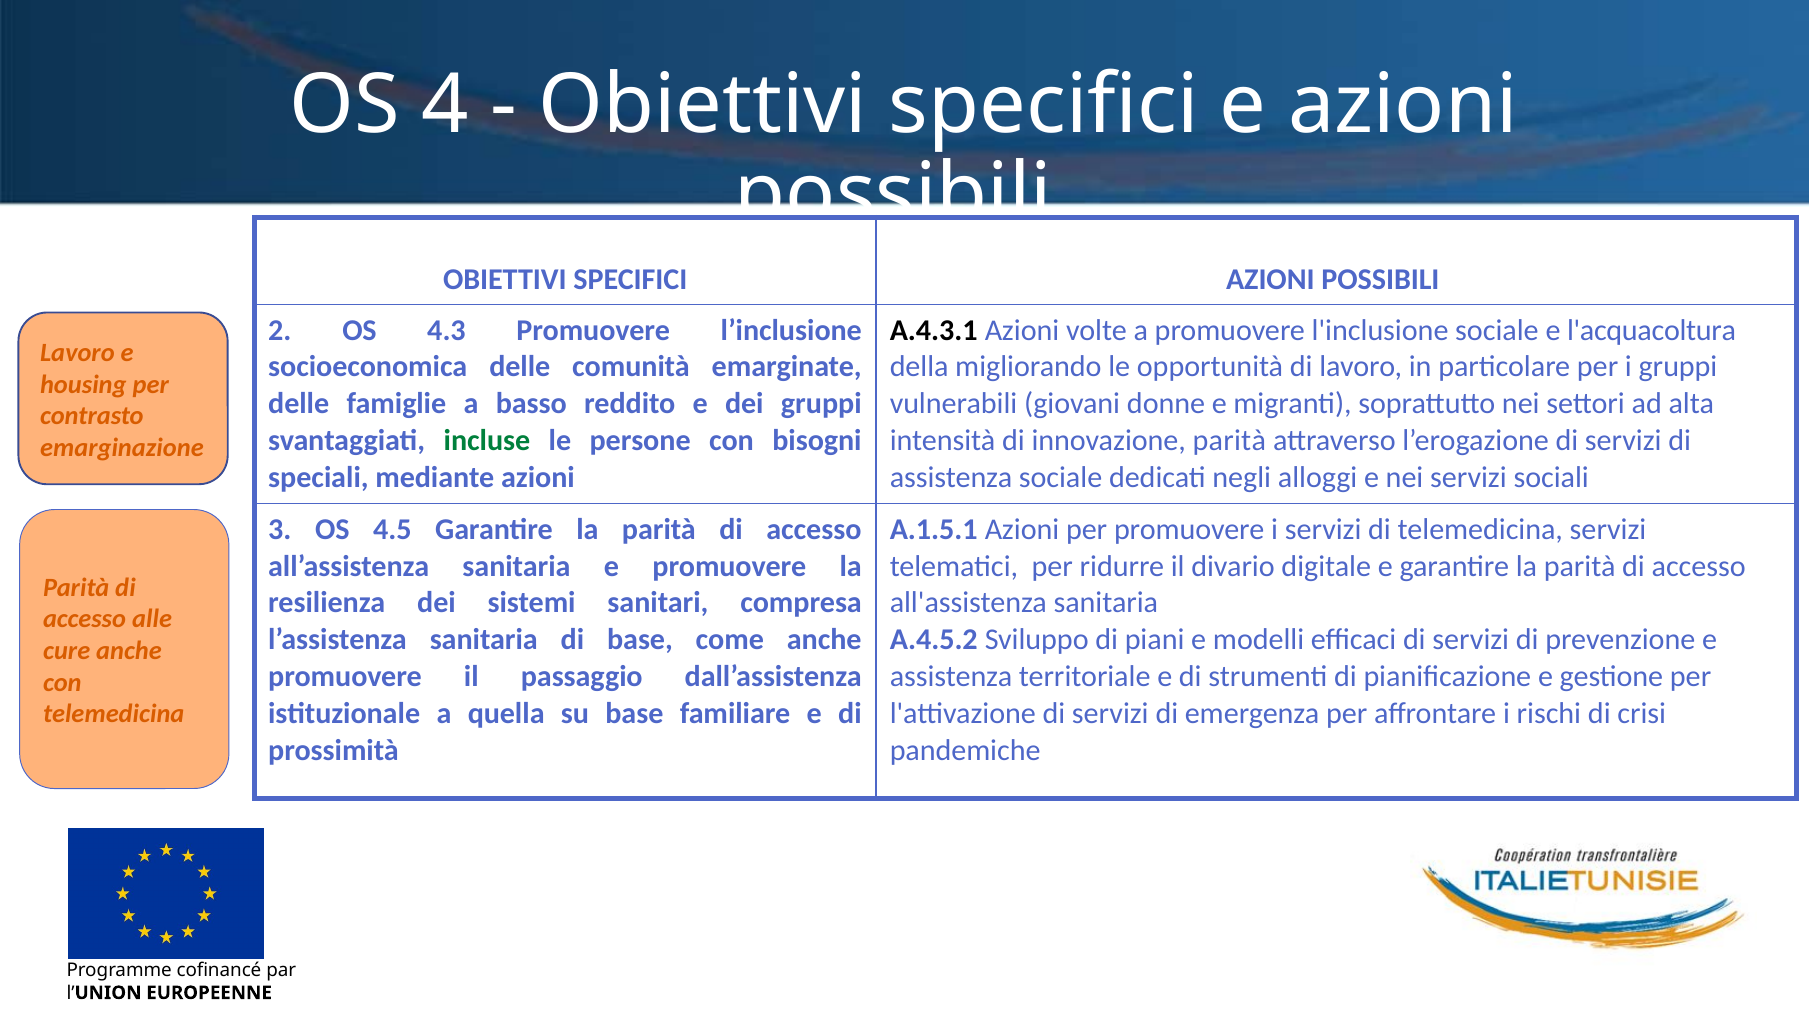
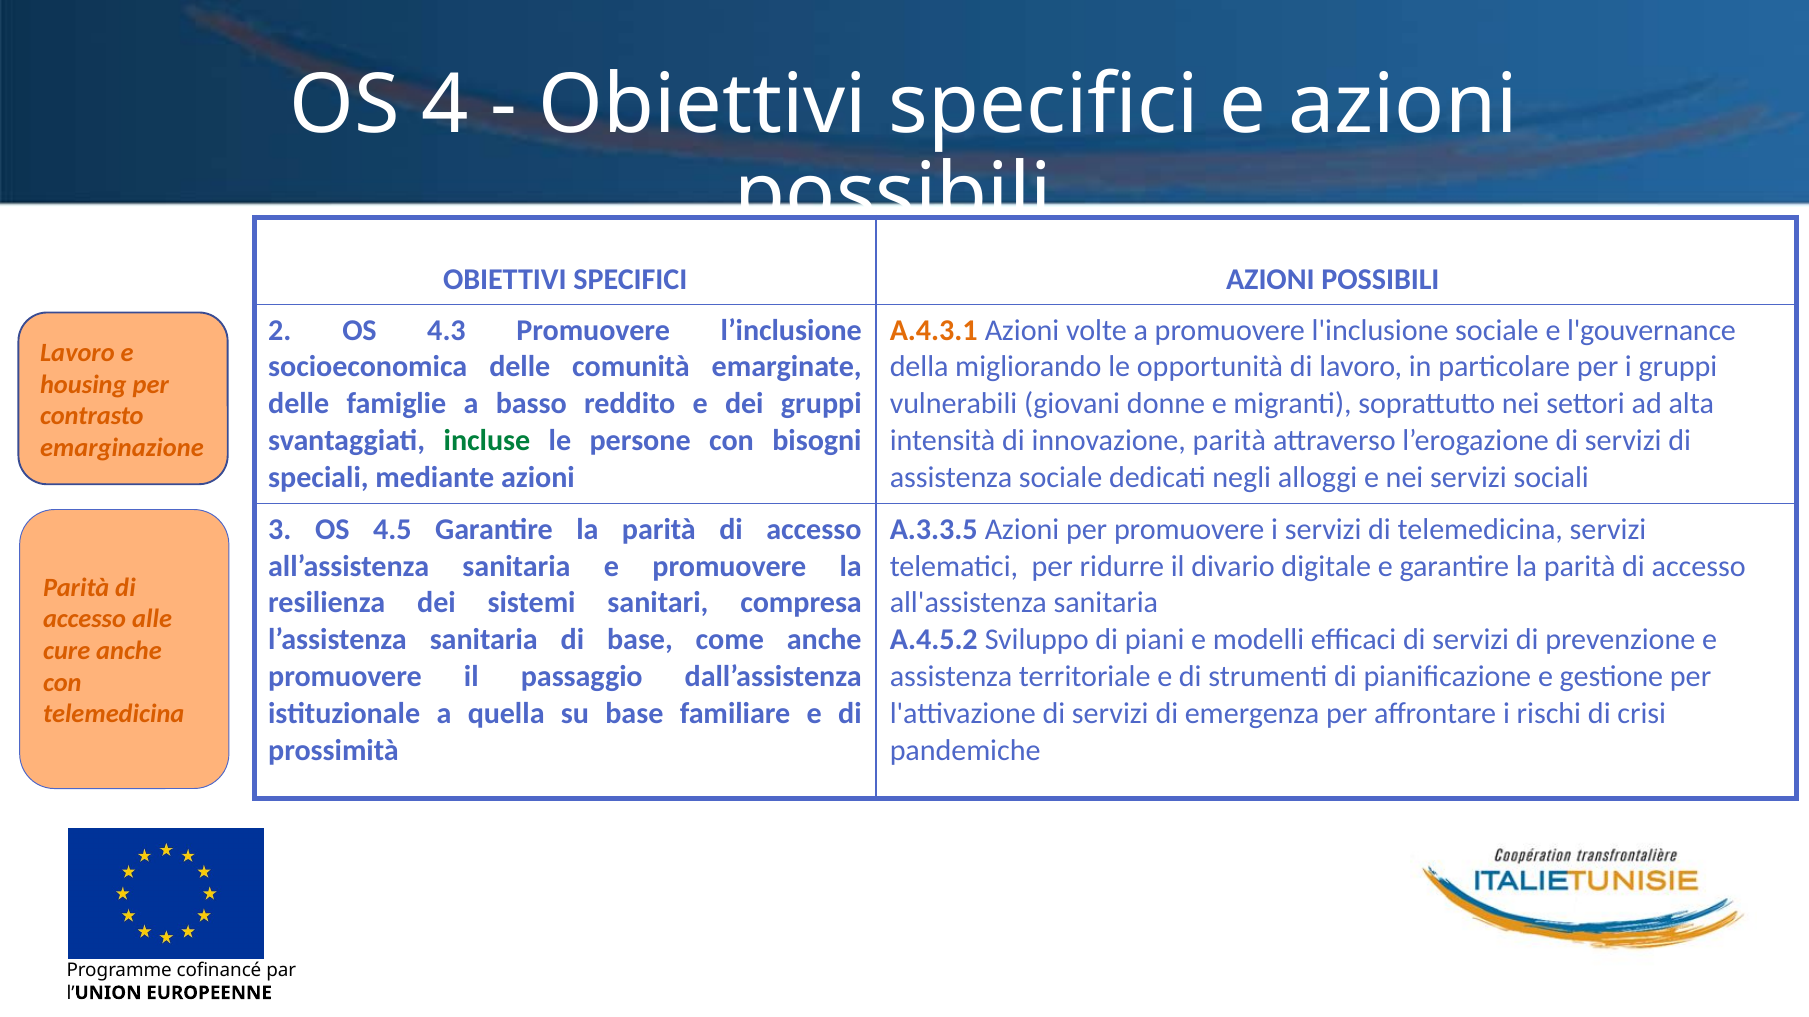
A.4.3.1 colour: black -> orange (934, 330)
l'acquacoltura: l'acquacoltura -> l'gouvernance (1652, 330)
A.1.5.1: A.1.5.1 -> A.3.3.5 (934, 530)
